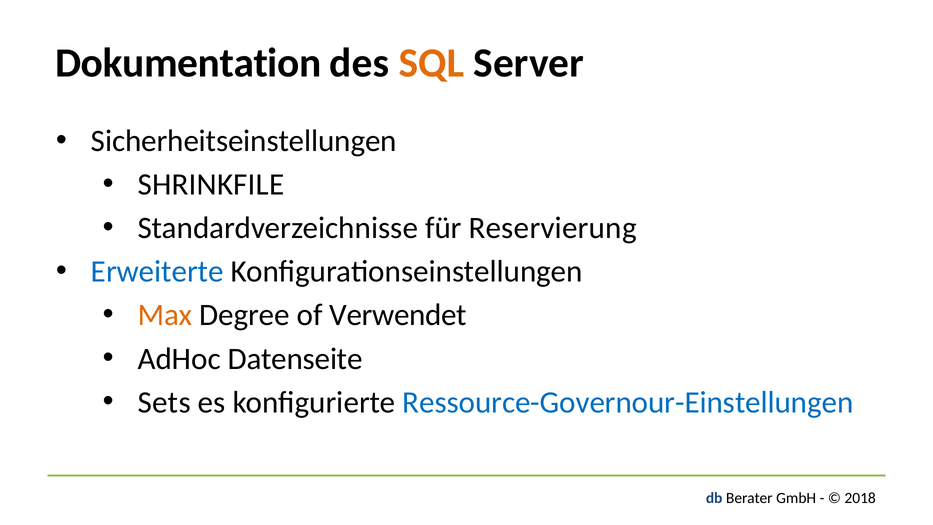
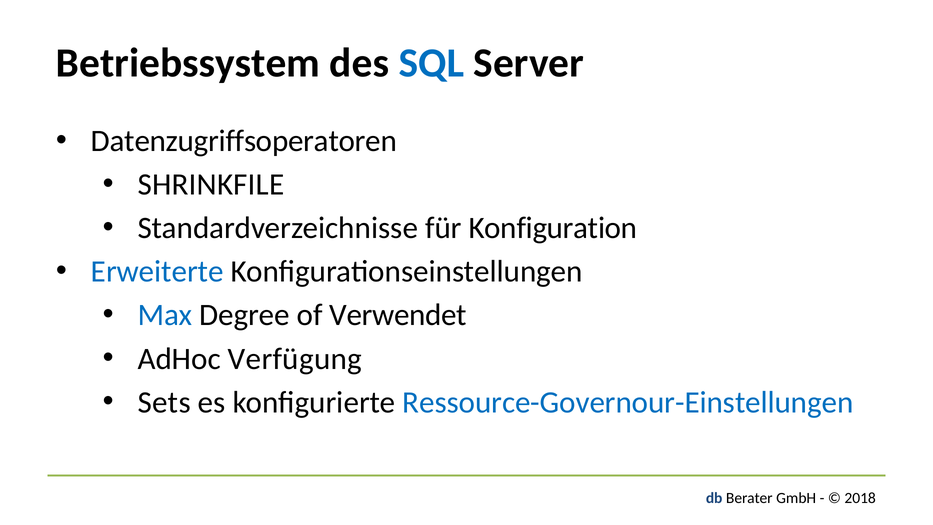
Dokumentation: Dokumentation -> Betriebssystem (188, 63)
SQL colour: orange -> blue (431, 63)
Sicherheitseinstellungen: Sicherheitseinstellungen -> Datenzugriffsoperatoren (244, 141)
Reservierung: Reservierung -> Konfiguration (553, 228)
Max colour: orange -> blue (165, 315)
Datenseite: Datenseite -> Verfügung (295, 359)
